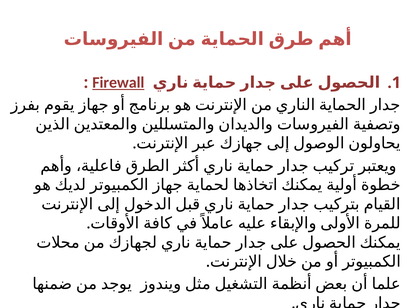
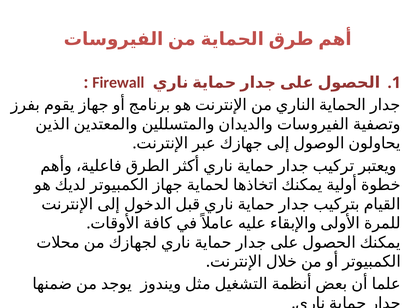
Firewall underline: present -> none (118, 83)
